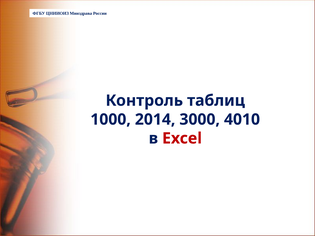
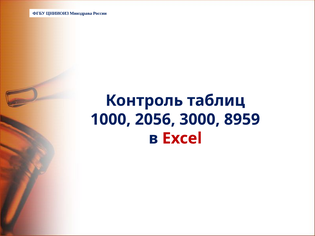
2014: 2014 -> 2056 (155, 120)
4010: 4010 -> 8959 (242, 120)
